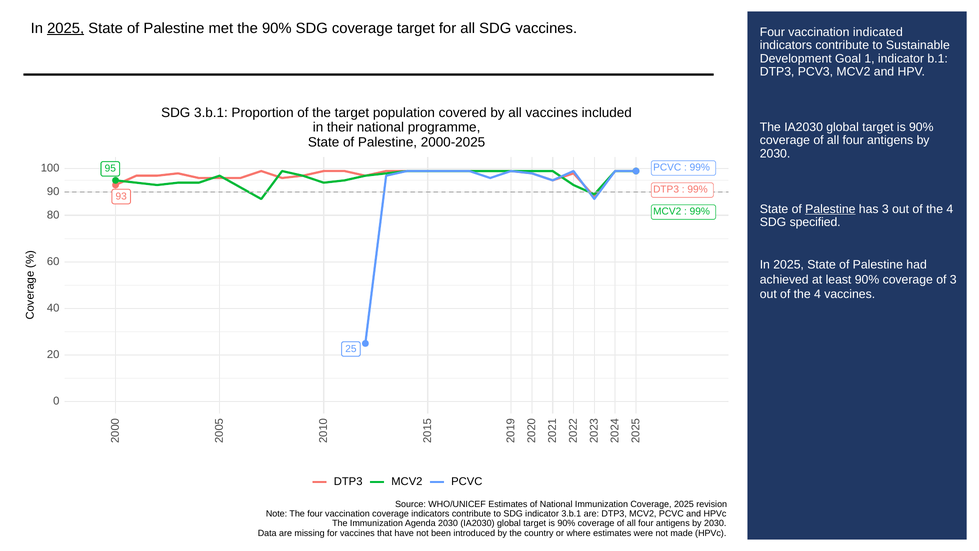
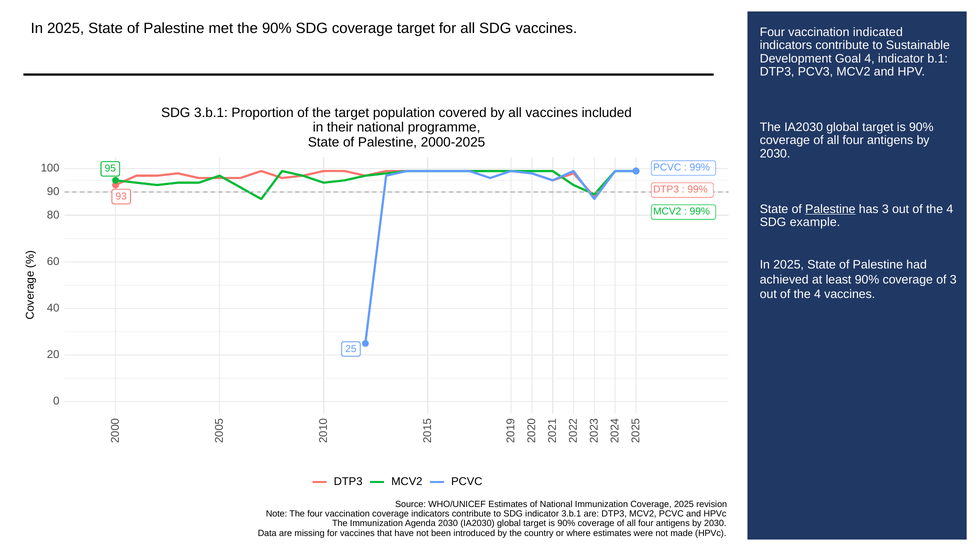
2025 underline: present -> none (66, 28)
Goal 1: 1 -> 4 (869, 59)
specified: specified -> example (815, 222)
